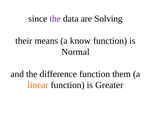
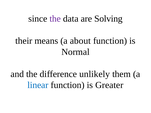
know: know -> about (80, 41)
difference function: function -> unlikely (95, 74)
linear colour: orange -> blue (38, 85)
